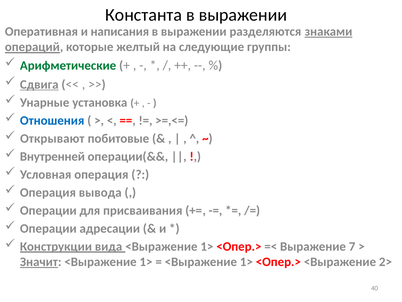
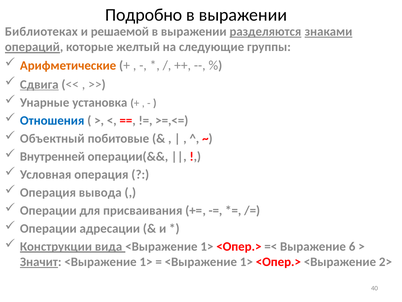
Константа: Константа -> Подробно (144, 15)
Оперативная: Оперативная -> Библиотеках (41, 32)
написания: написания -> решаемой (120, 32)
разделяются underline: none -> present (265, 32)
Арифметические colour: green -> orange (68, 66)
Открывают: Открывают -> Объектный (52, 138)
7: 7 -> 6 (352, 246)
